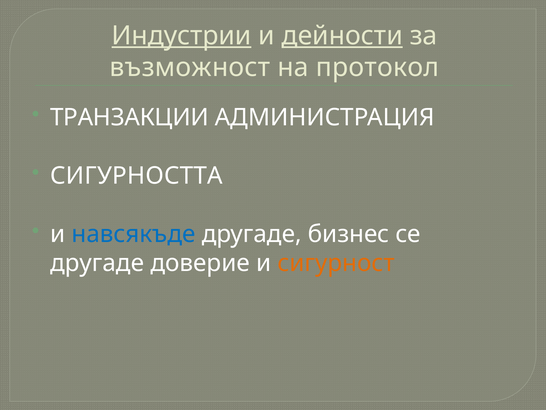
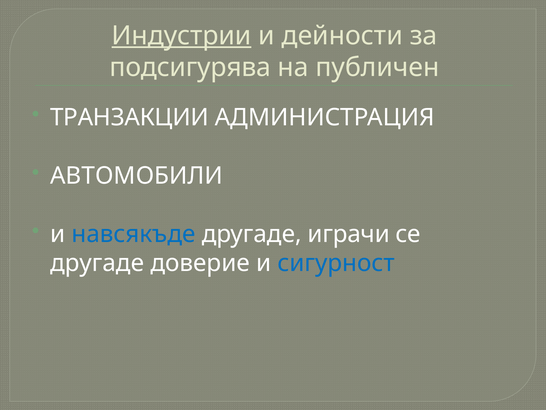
дейности underline: present -> none (342, 36)
възможност: възможност -> подсигурява (190, 67)
протокол: протокол -> публичен (378, 67)
СИГУРНОСТТА: СИГУРНОСТТА -> АВТОМОБИЛИ (137, 176)
бизнес: бизнес -> играчи (349, 234)
сигурност colour: orange -> blue (336, 263)
